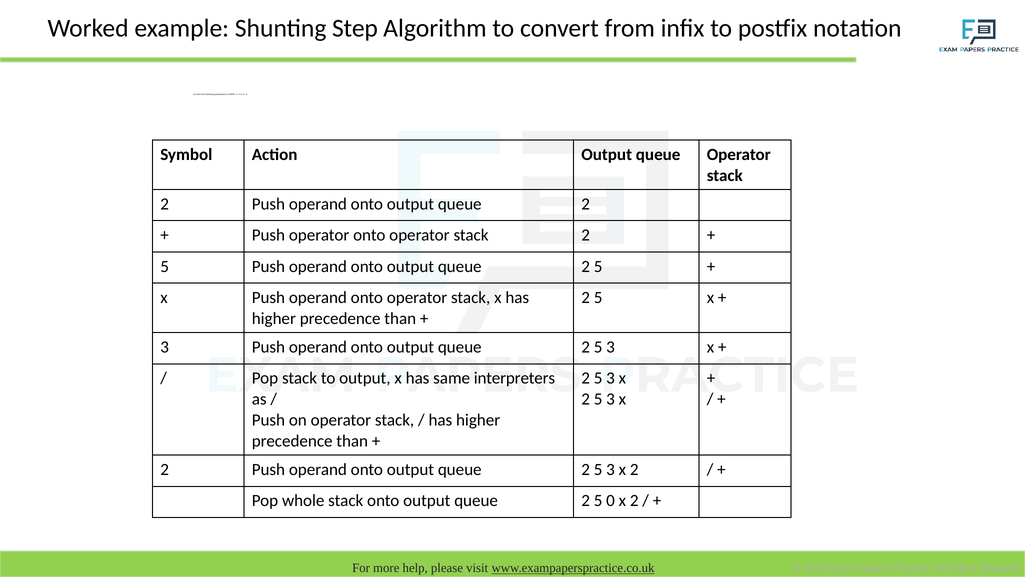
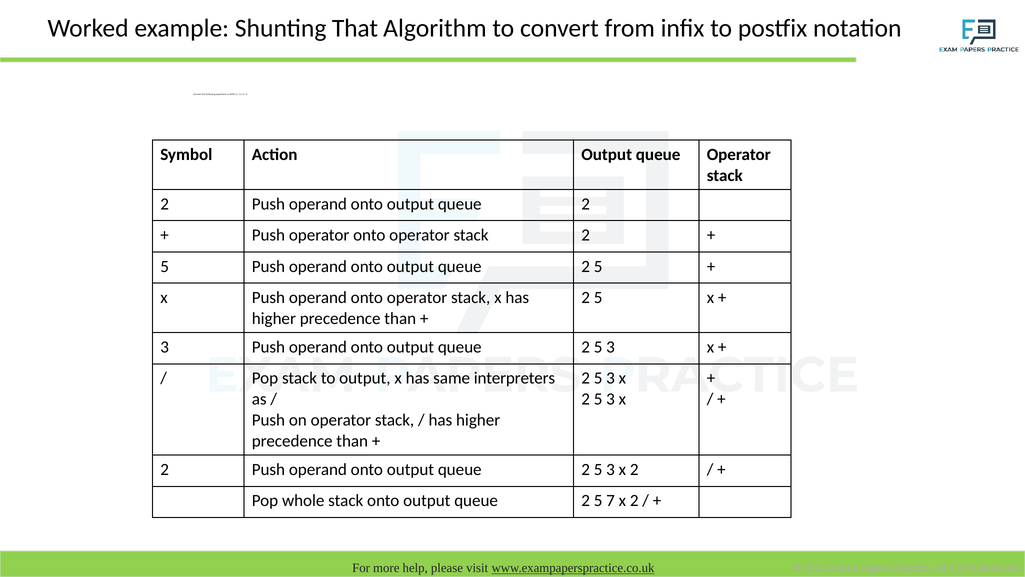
Step: Step -> That (355, 28)
0: 0 -> 7 (611, 500)
